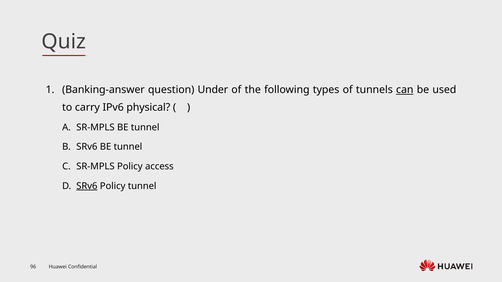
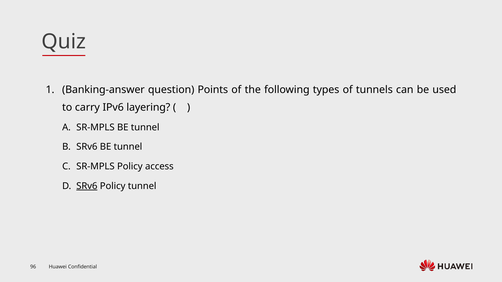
Under: Under -> Points (213, 90)
can underline: present -> none (405, 90)
physical: physical -> layering (148, 107)
